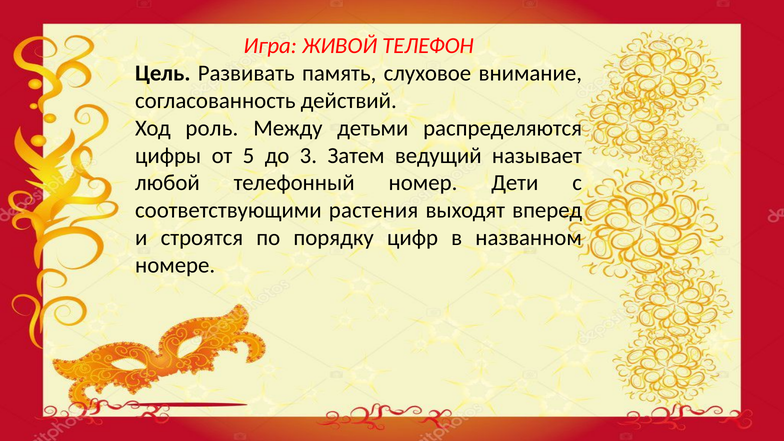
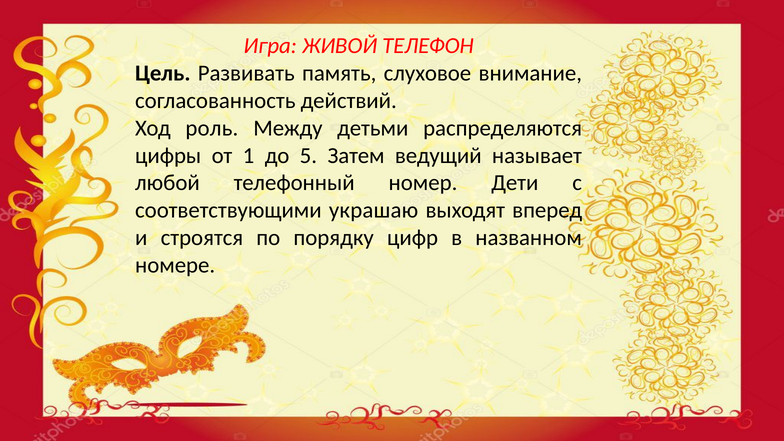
5: 5 -> 1 (249, 155)
3: 3 -> 5 (308, 155)
растения: растения -> украшаю (374, 210)
